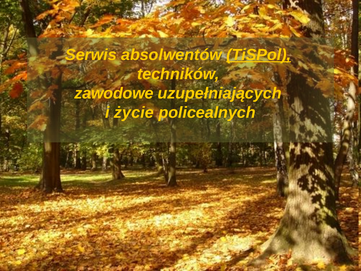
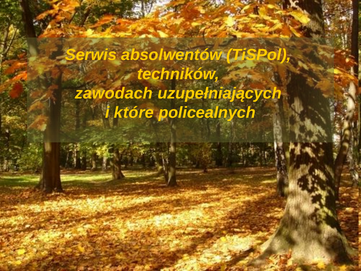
TiSPol underline: present -> none (259, 55)
zawodowe: zawodowe -> zawodach (114, 93)
życie: życie -> które (134, 113)
